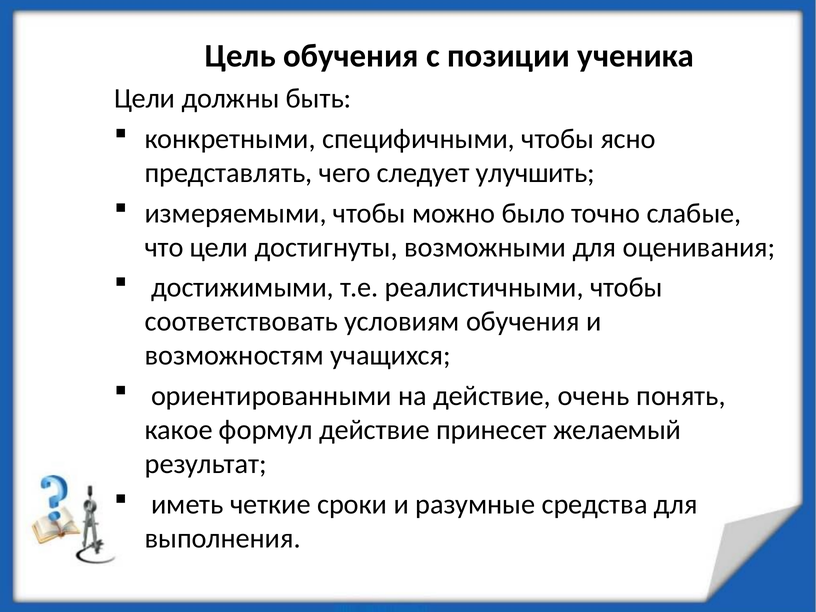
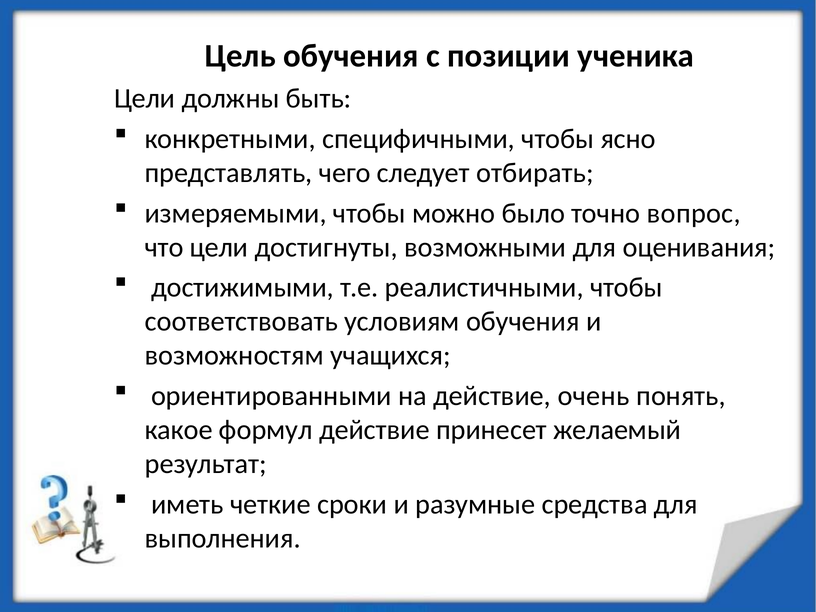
улучшить: улучшить -> отбирать (535, 173)
слабые: слабые -> вопрос (694, 213)
